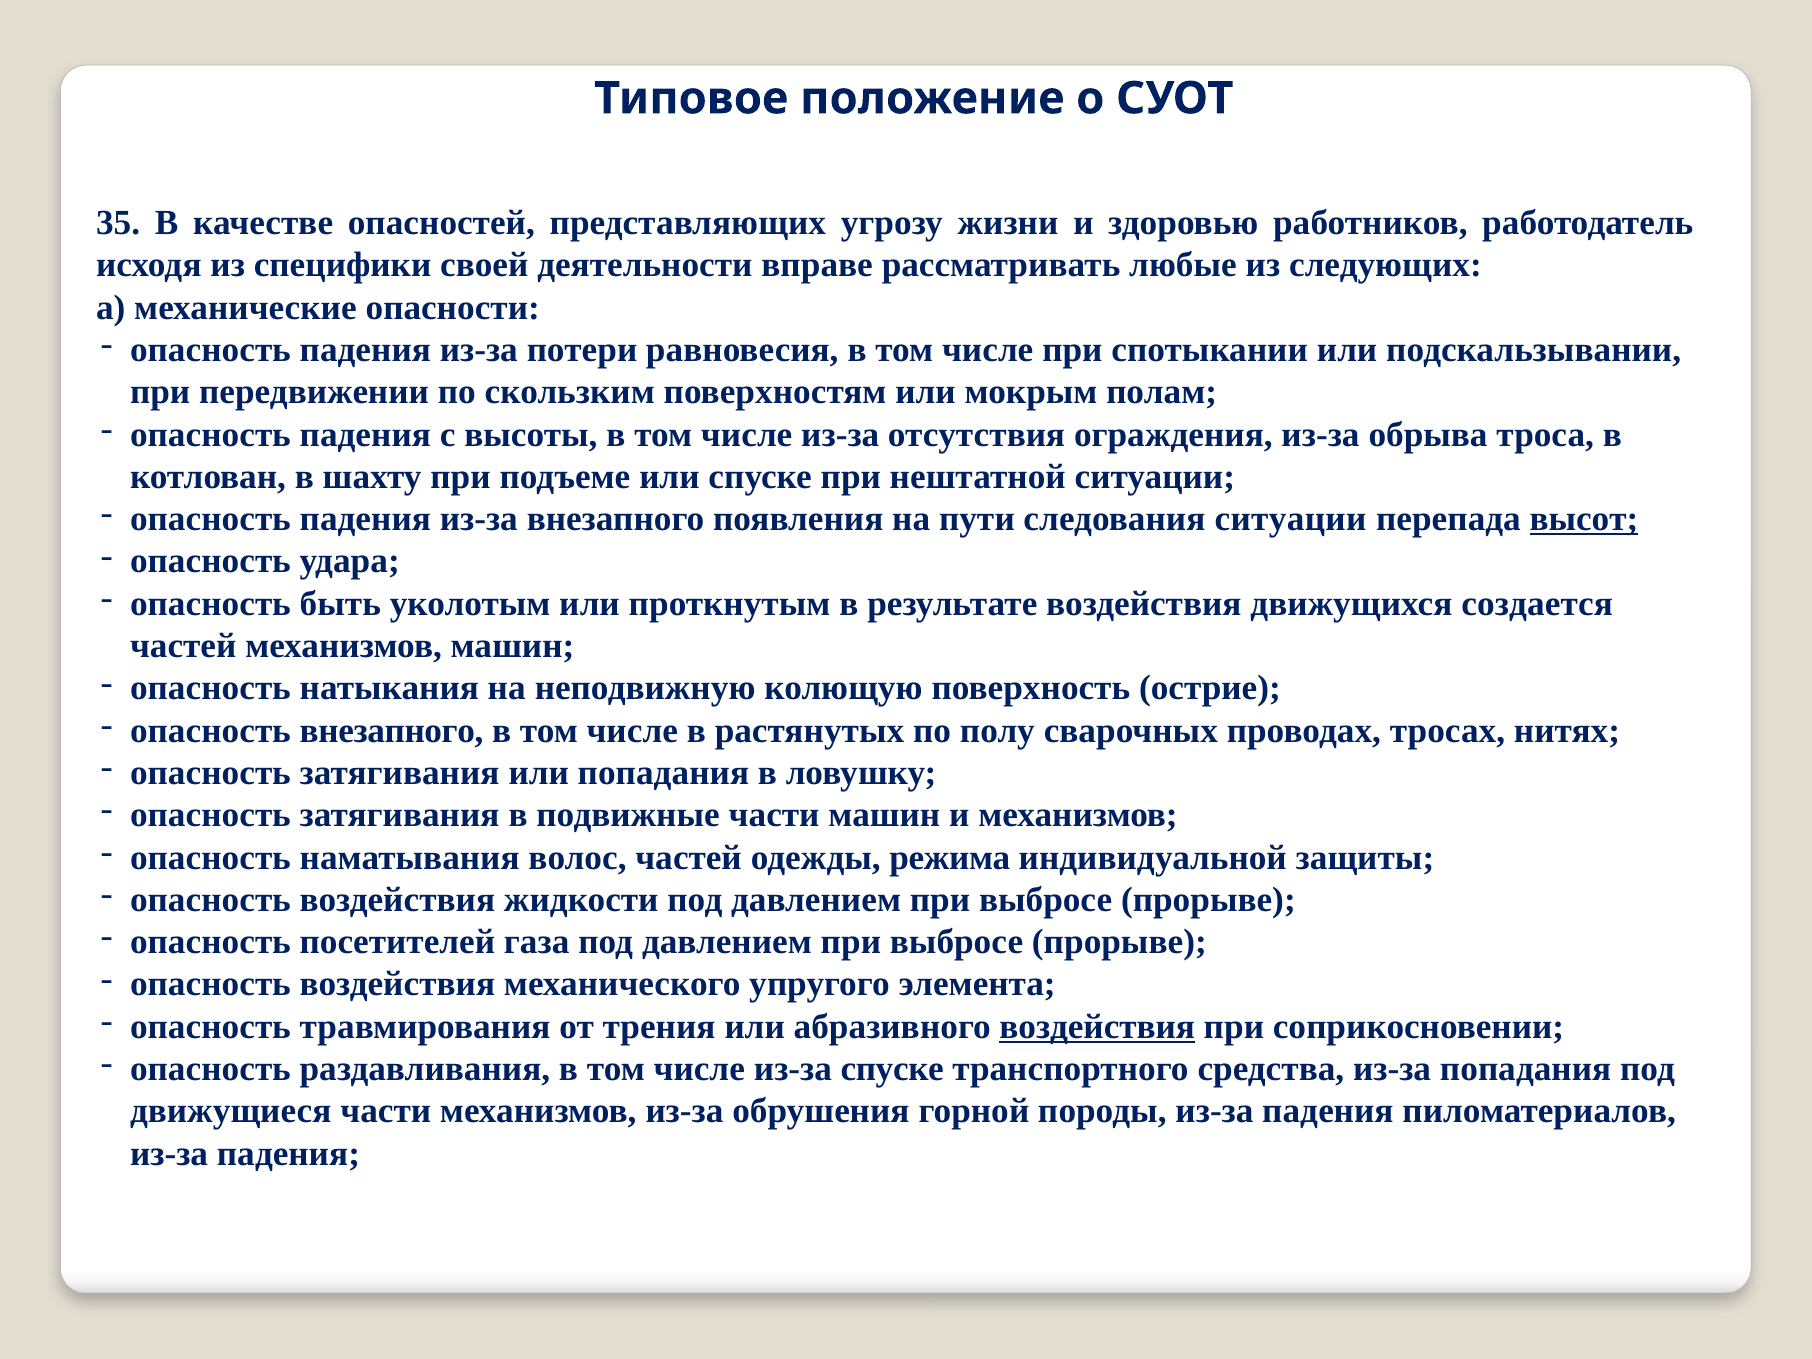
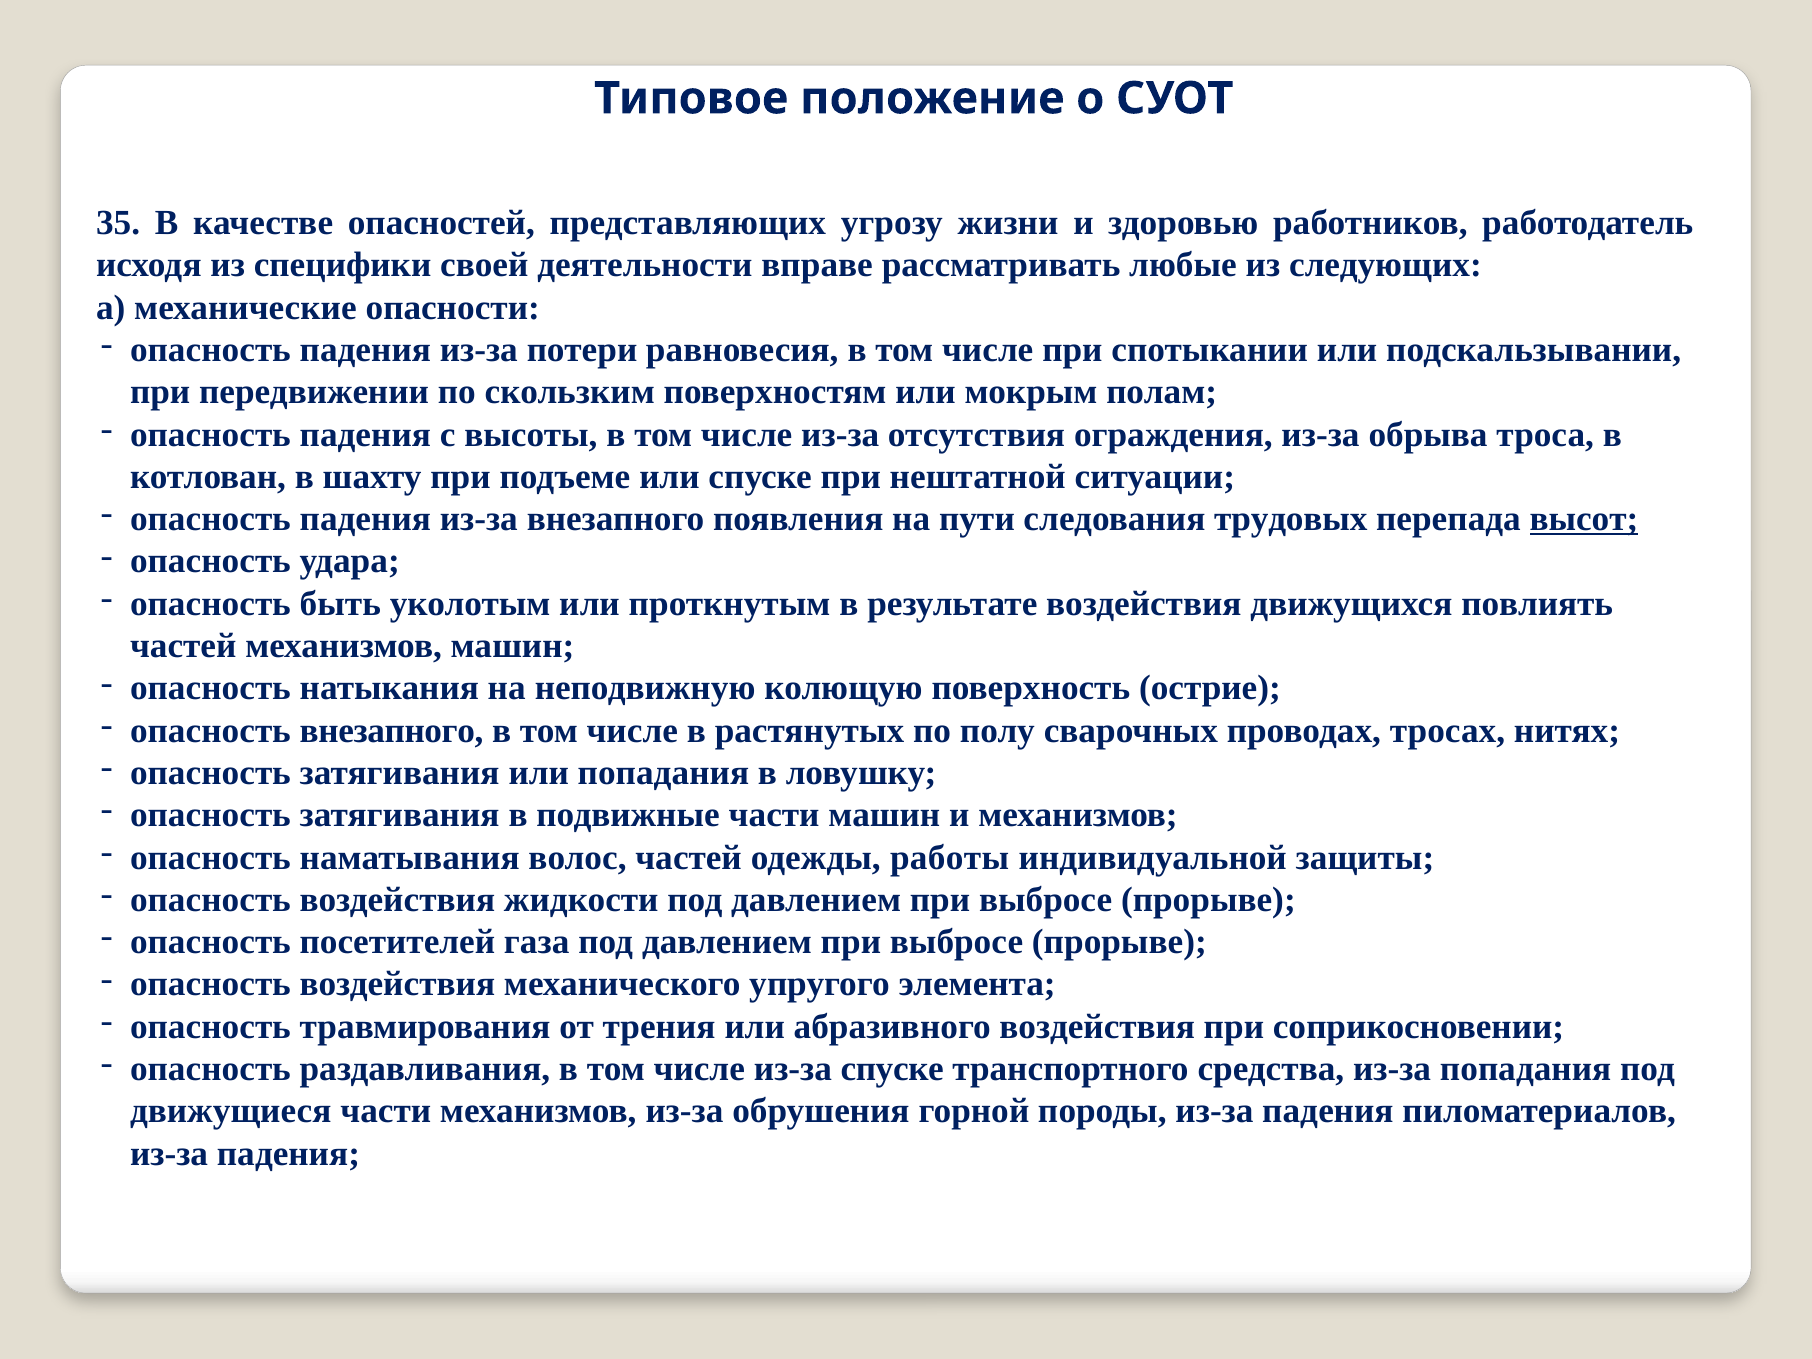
следования ситуации: ситуации -> трудовых (1291, 519)
создается: создается -> повлиять (1537, 604)
режима: режима -> работы (950, 857)
воздействия underline: present -> none (1097, 1027)
